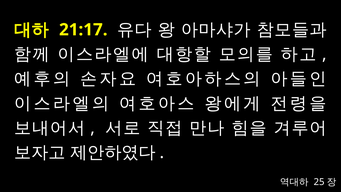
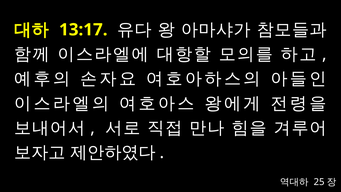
21:17: 21:17 -> 13:17 (83, 30)
